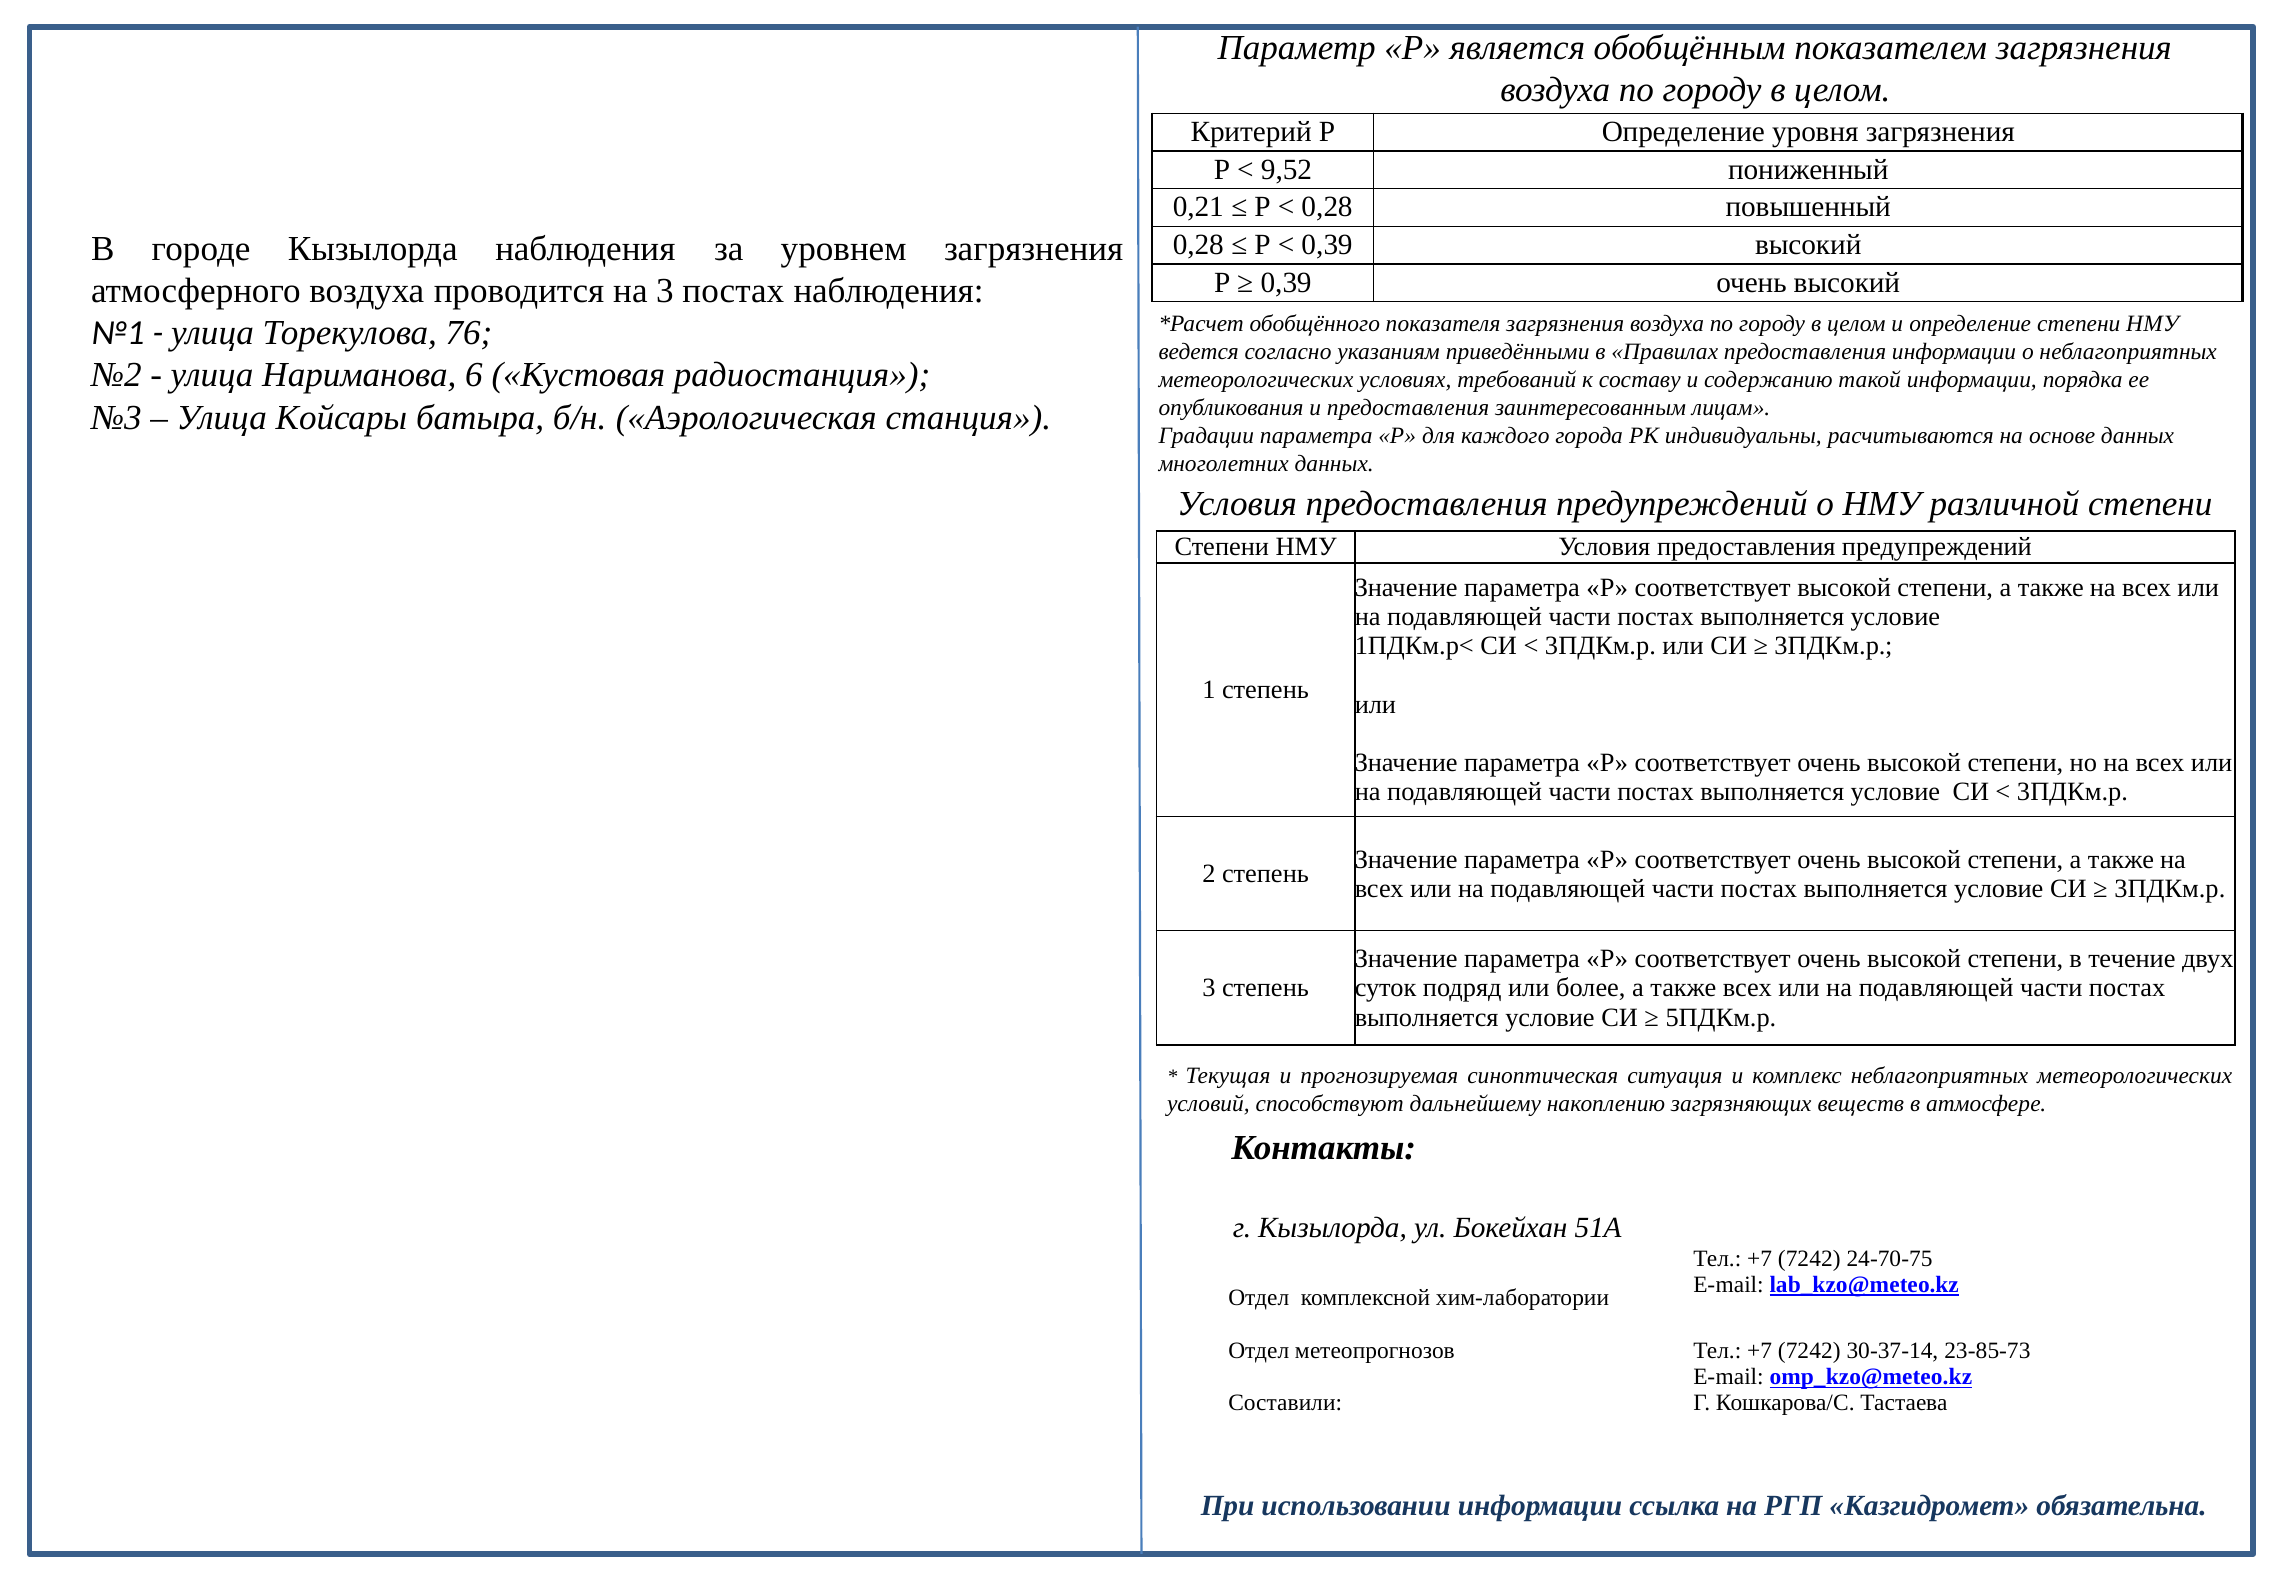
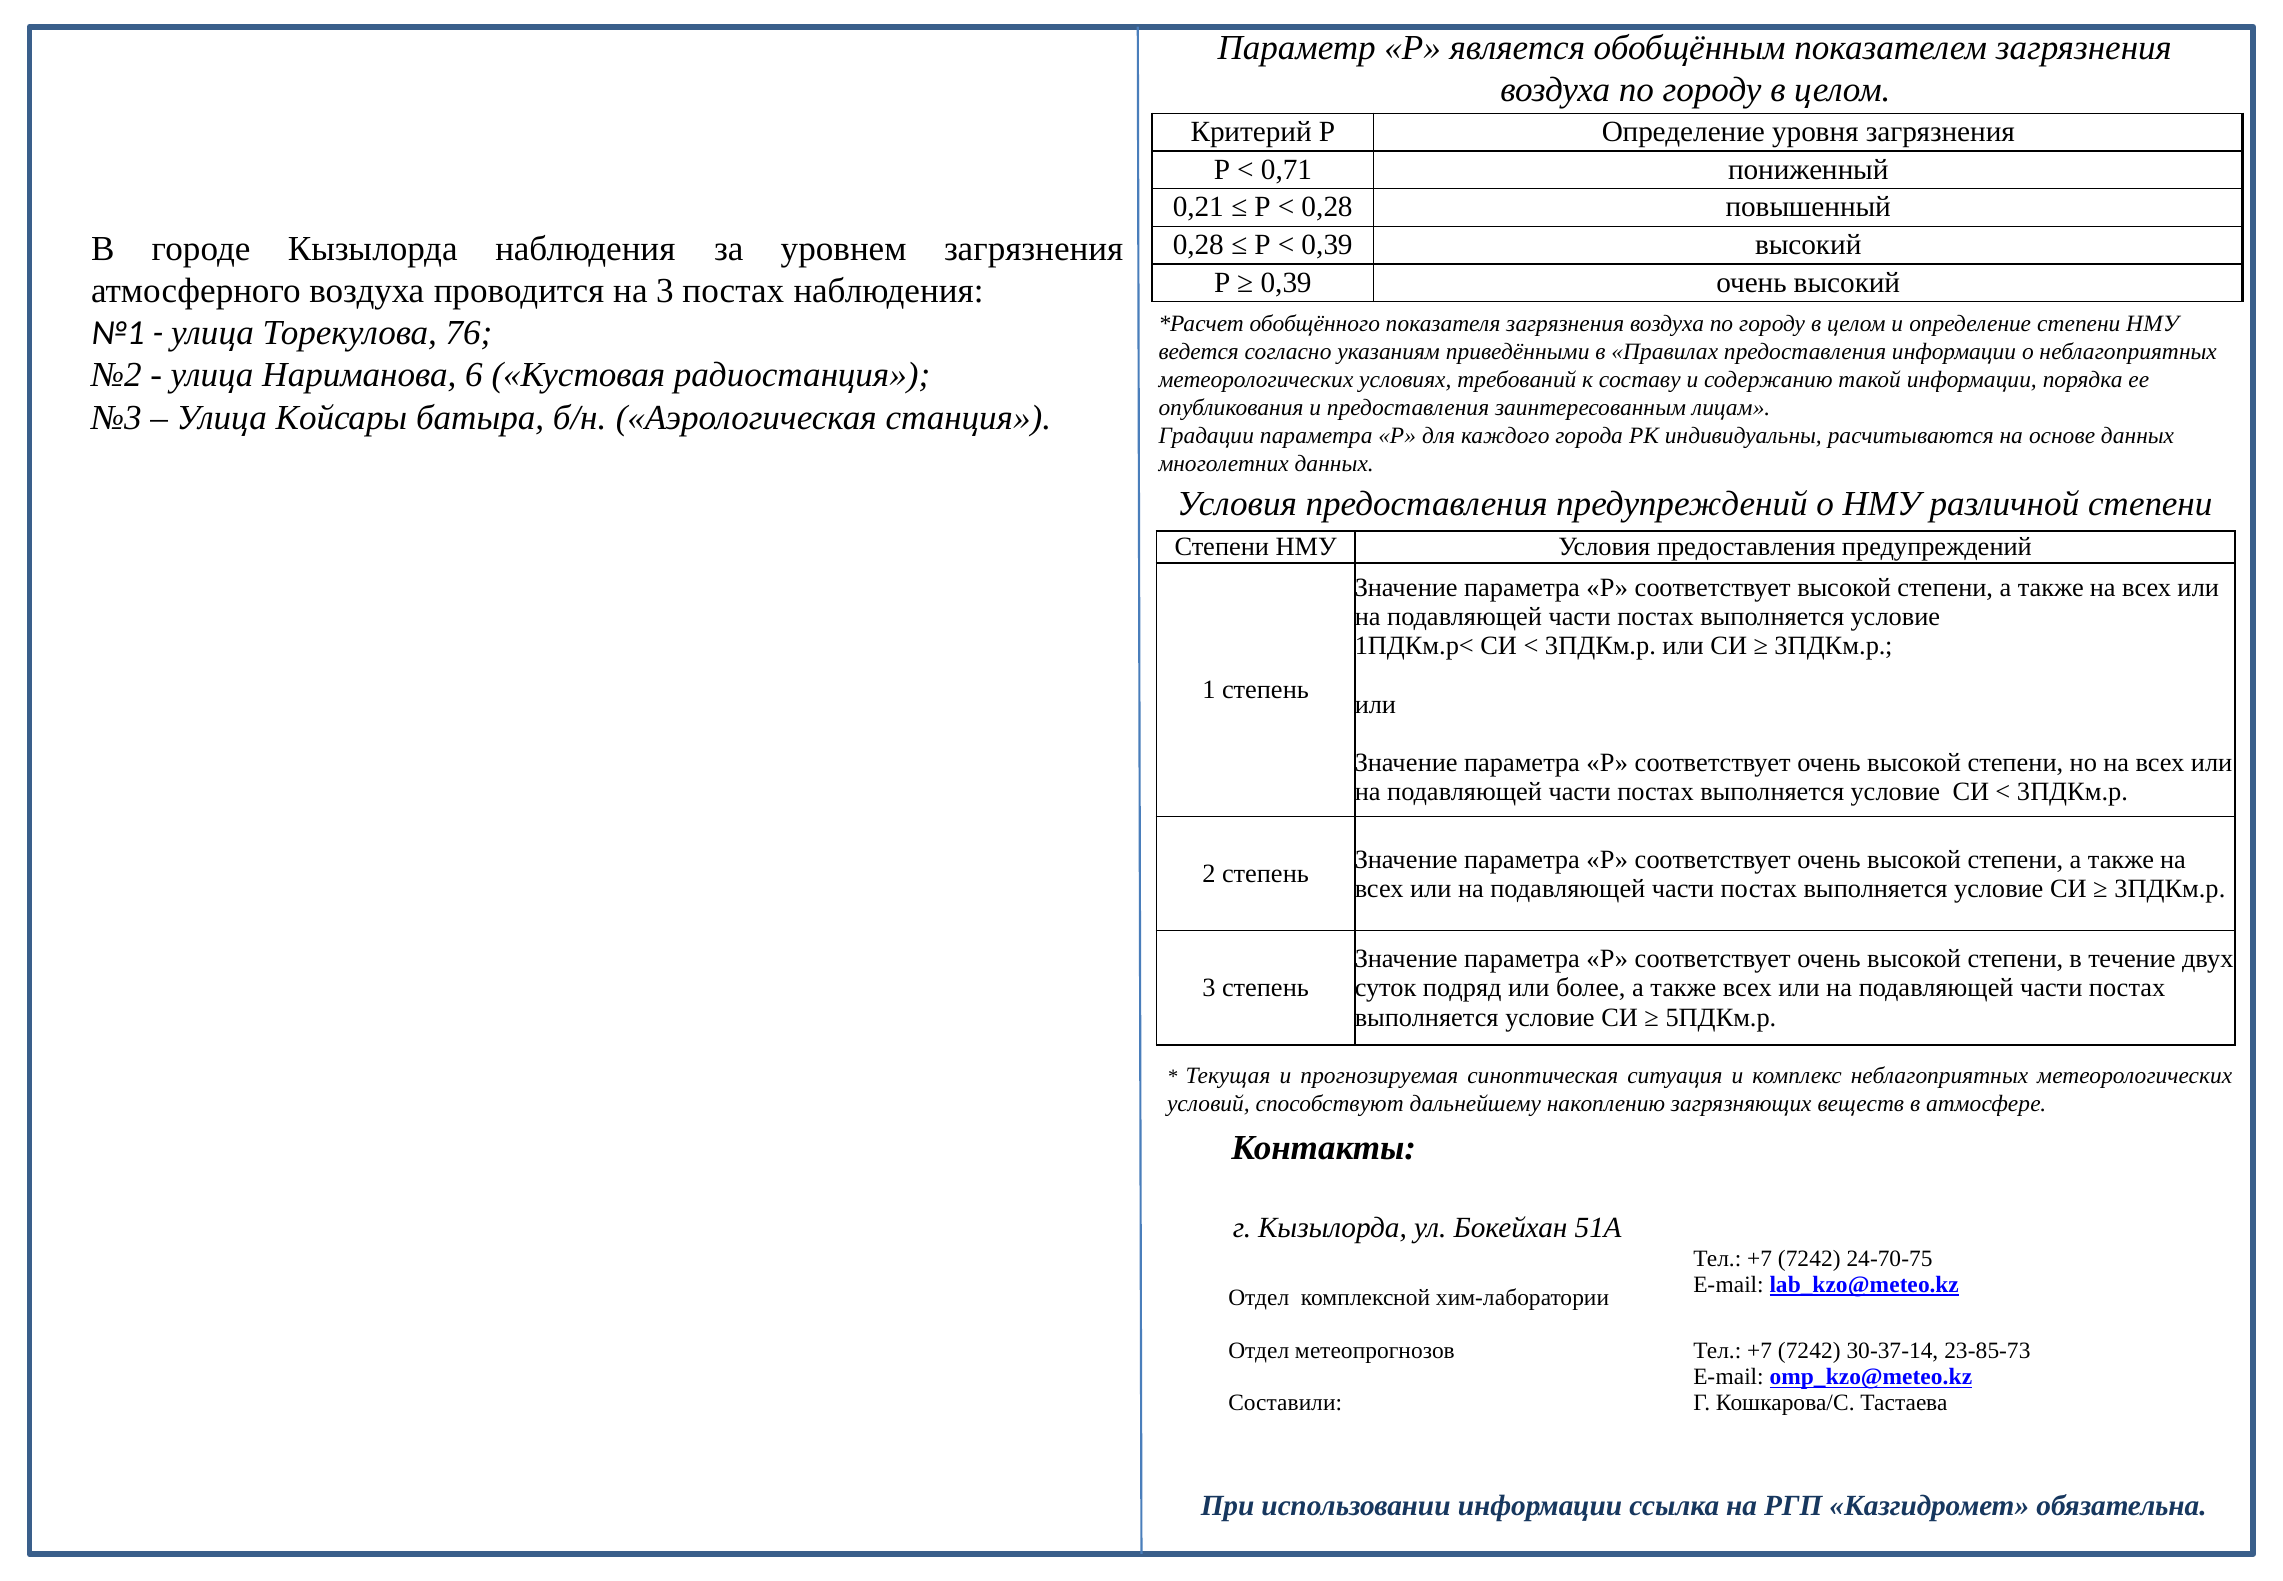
9,52: 9,52 -> 0,71 (1286, 170)
